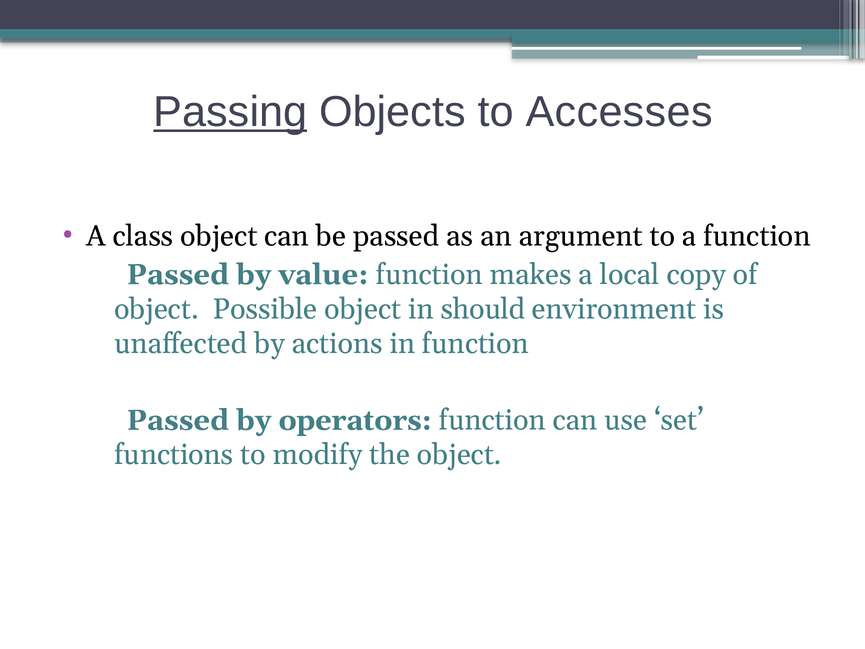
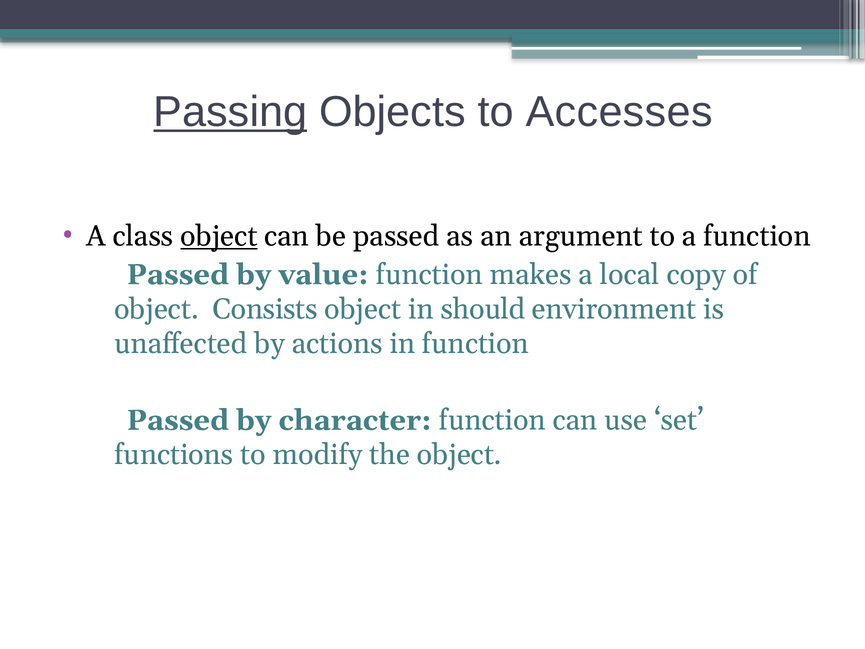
object underline: none -> present (219, 236)
Possible: Possible -> Consists (265, 309)
operators: operators -> character (355, 420)
